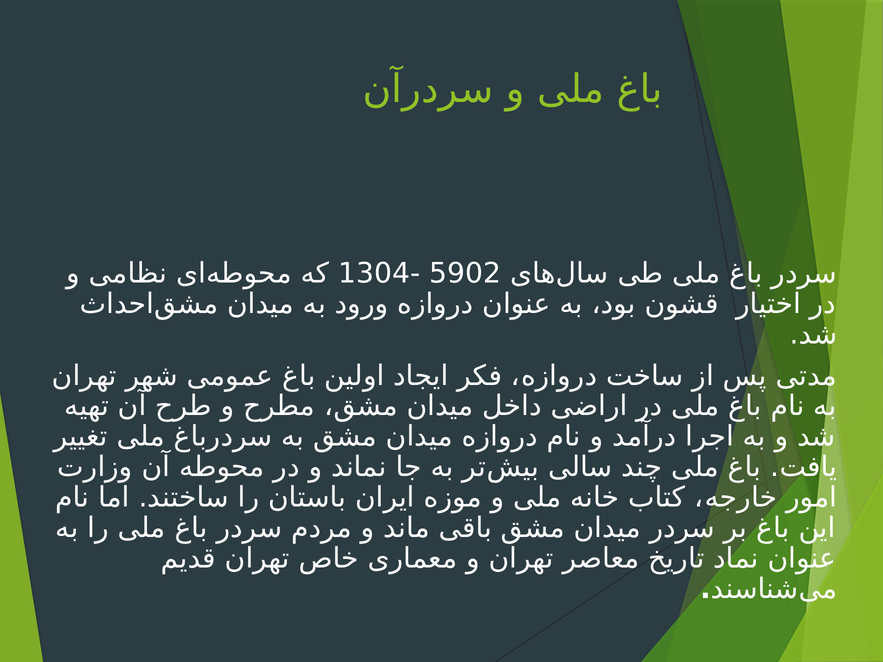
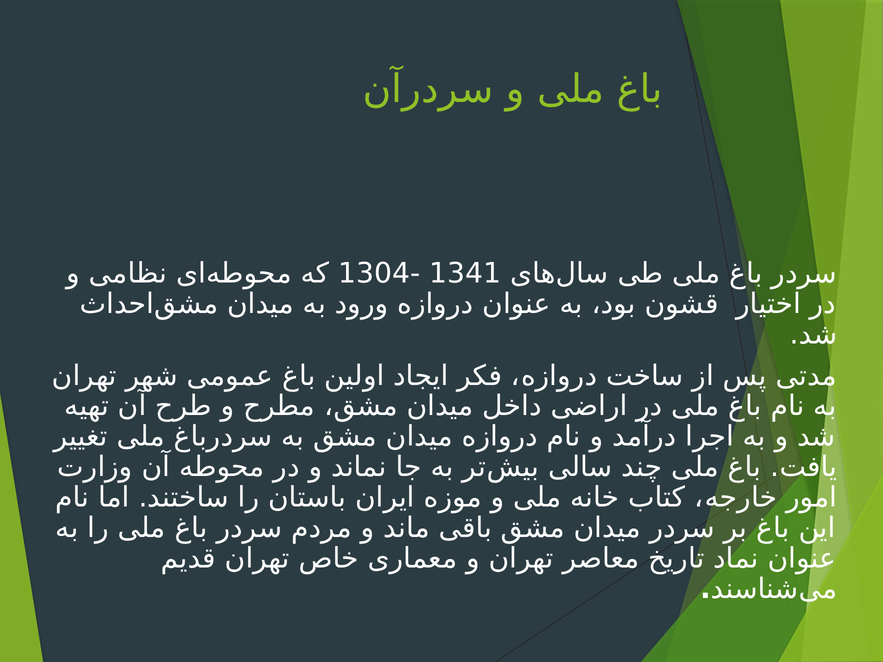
5902: 5902 -> 1341 (465, 273)
